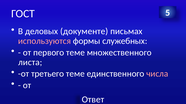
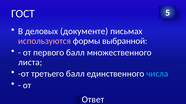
служебных: служебных -> выбранной (125, 41)
первого теме: теме -> балл (75, 53)
третьего теме: теме -> балл (75, 74)
числа colour: pink -> light blue (157, 74)
